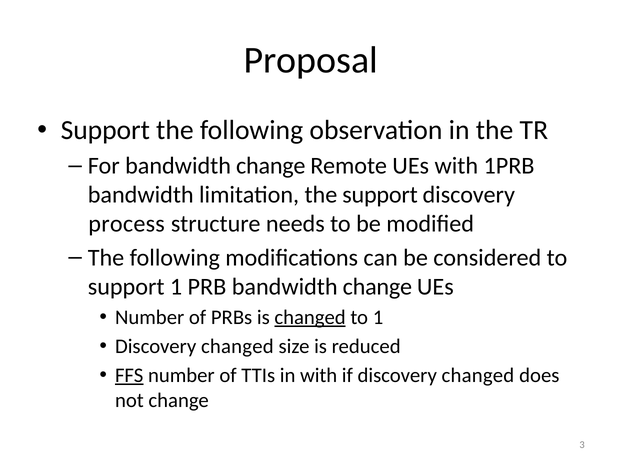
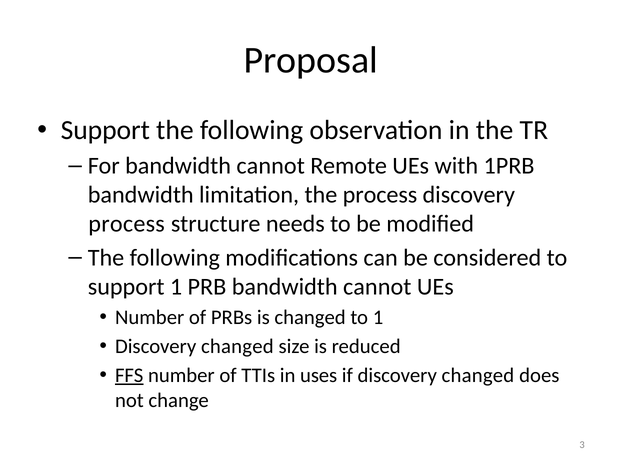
For bandwidth change: change -> cannot (271, 166)
the support: support -> process (380, 195)
PRB bandwidth change: change -> cannot (377, 287)
changed underline: present -> none (310, 318)
in with: with -> uses (319, 376)
